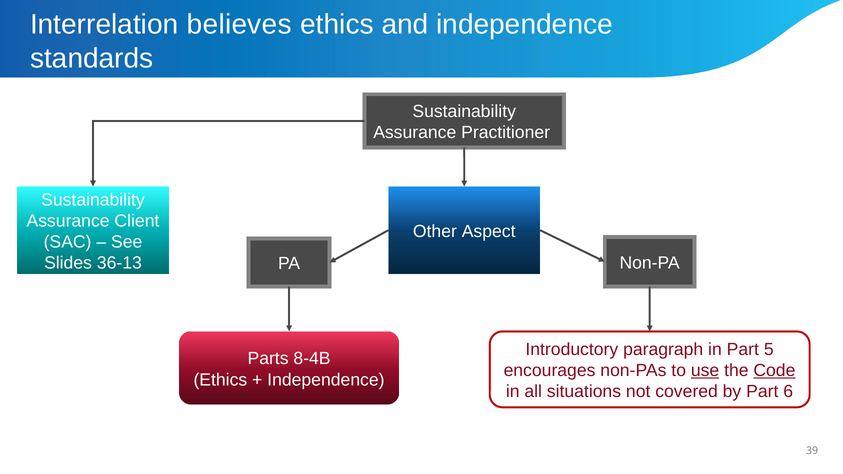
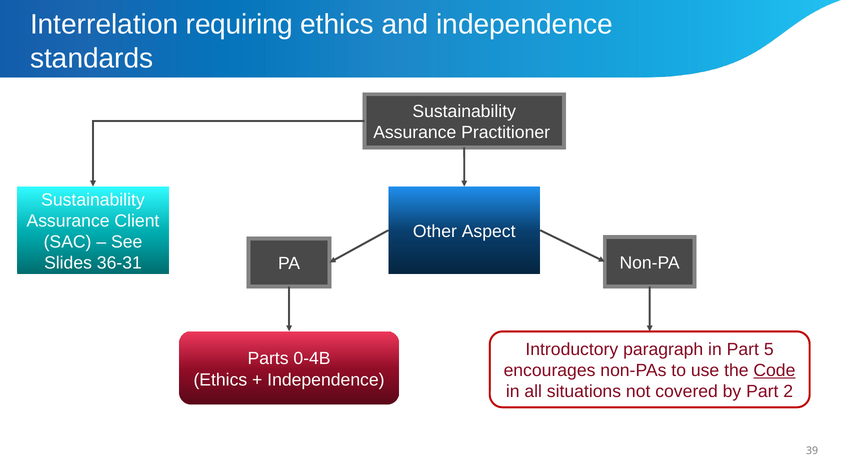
believes: believes -> requiring (240, 25)
36-13: 36-13 -> 36-31 (119, 263)
8-4B: 8-4B -> 0-4B (312, 359)
use underline: present -> none (705, 371)
6: 6 -> 2 (788, 392)
